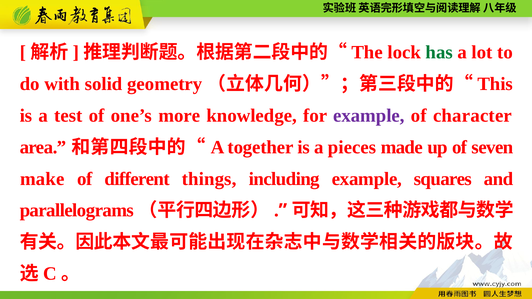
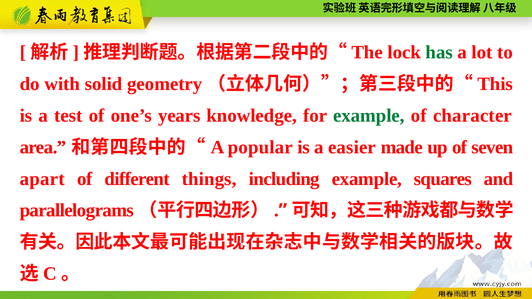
more: more -> years (179, 116)
example colour: purple -> green (369, 116)
together: together -> popular (260, 147)
pieces: pieces -> easier (352, 147)
make: make -> apart (42, 179)
